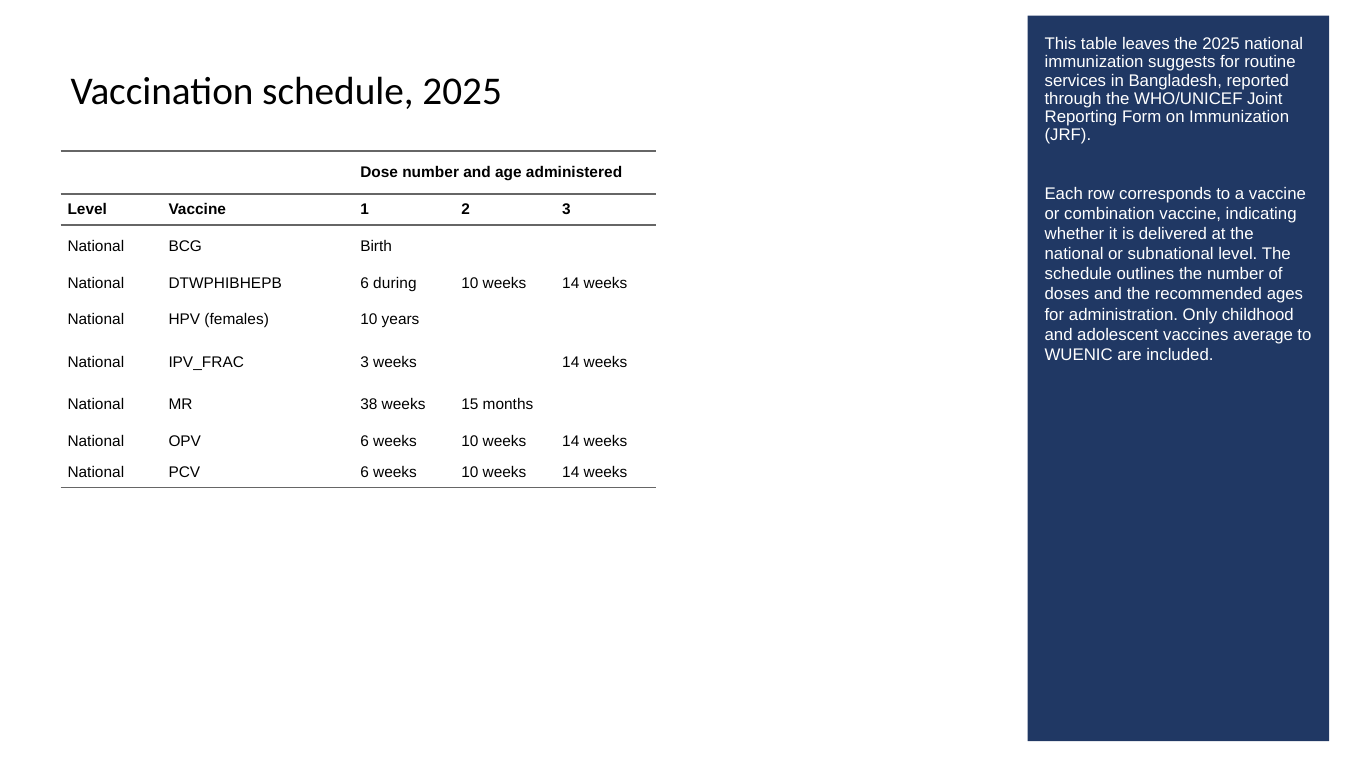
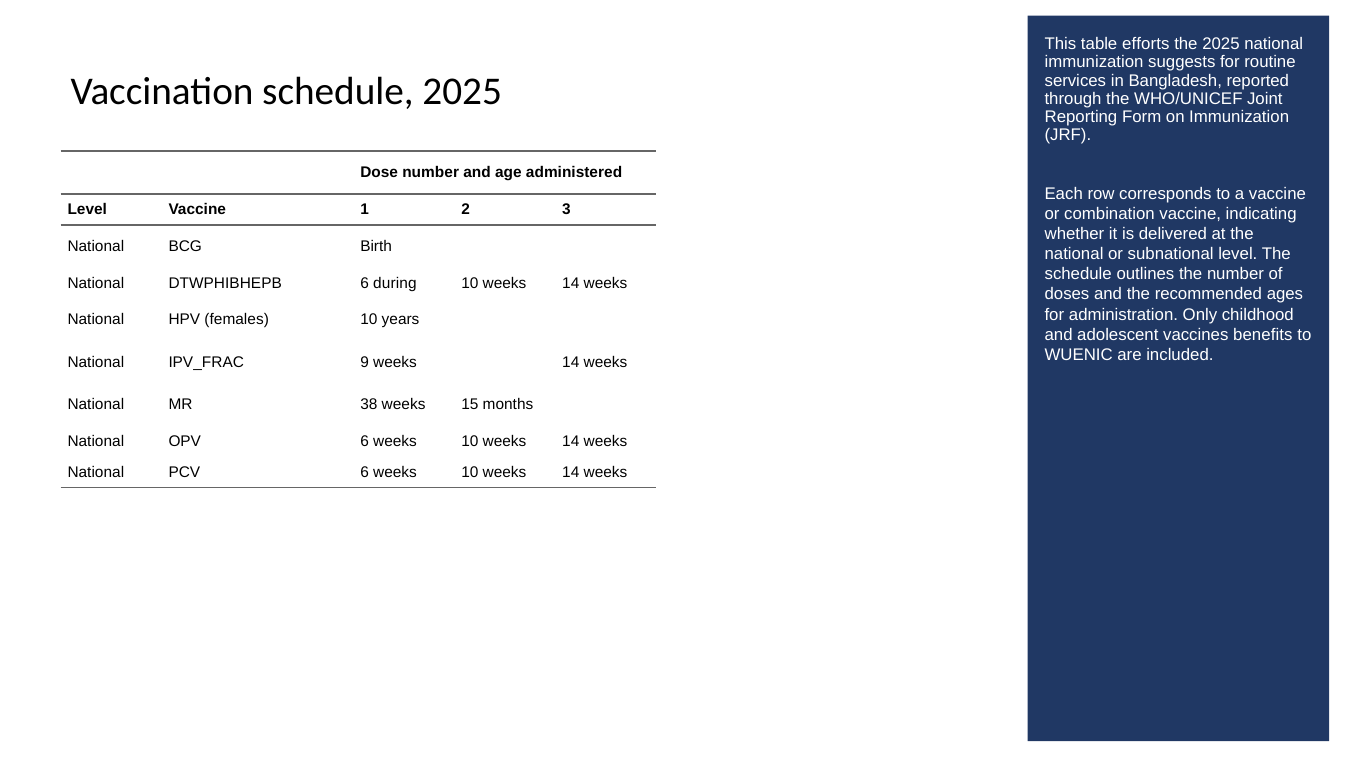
leaves: leaves -> efforts (1146, 44)
average: average -> benefits (1263, 335)
3: 3 -> 9 (365, 362)
